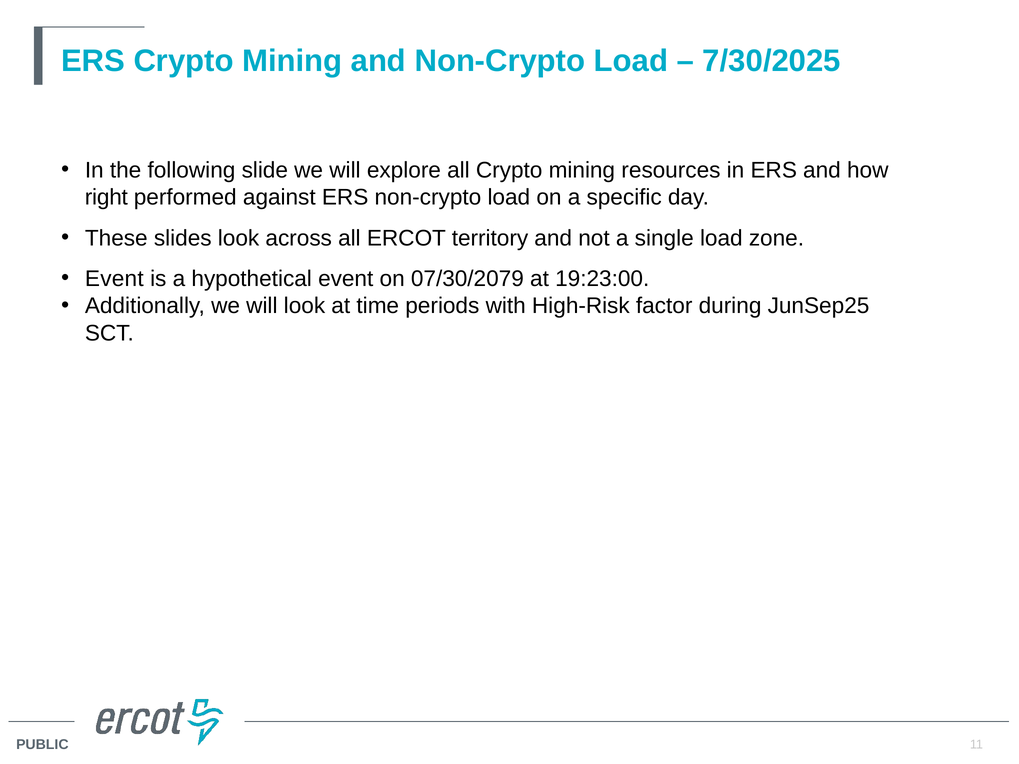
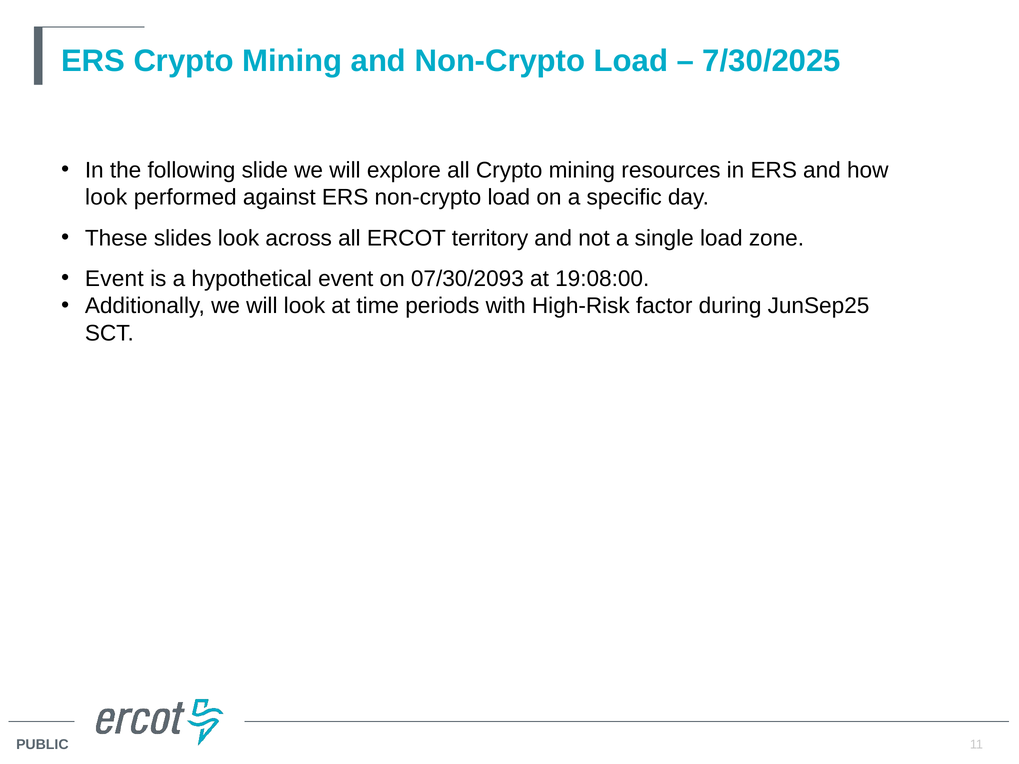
right: right -> look (106, 197)
07/30/2079: 07/30/2079 -> 07/30/2093 (467, 279)
19:23:00: 19:23:00 -> 19:08:00 (602, 279)
